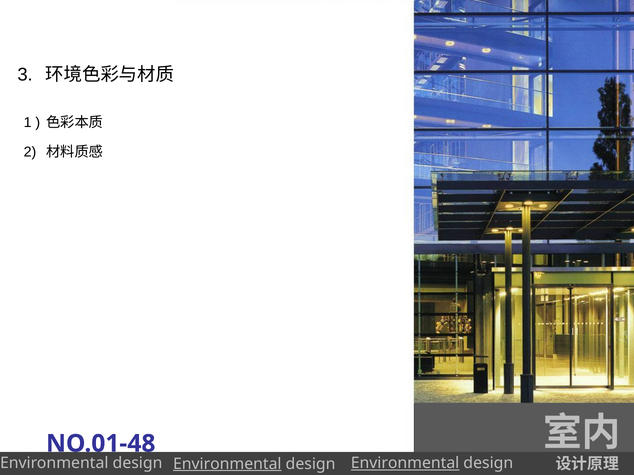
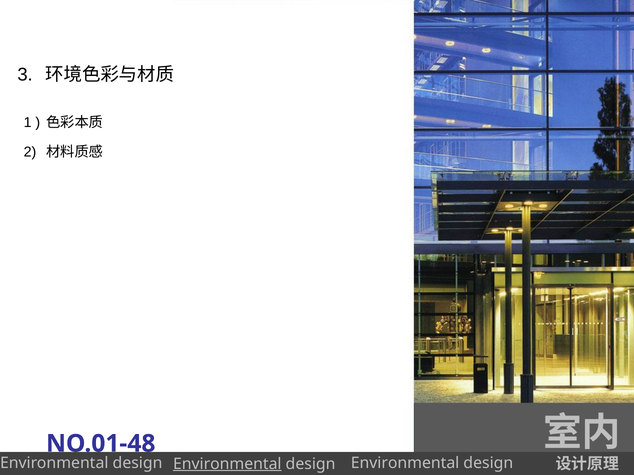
Environmental underline: present -> none (405, 464)
